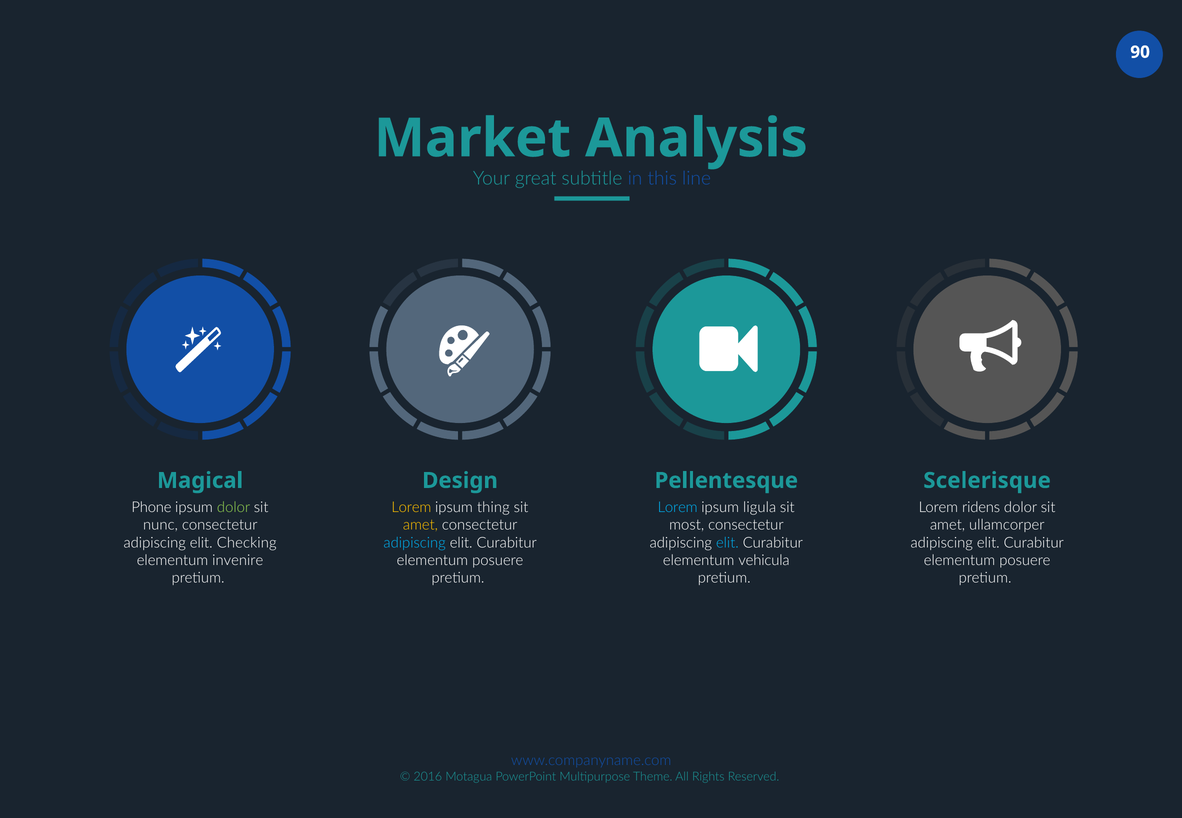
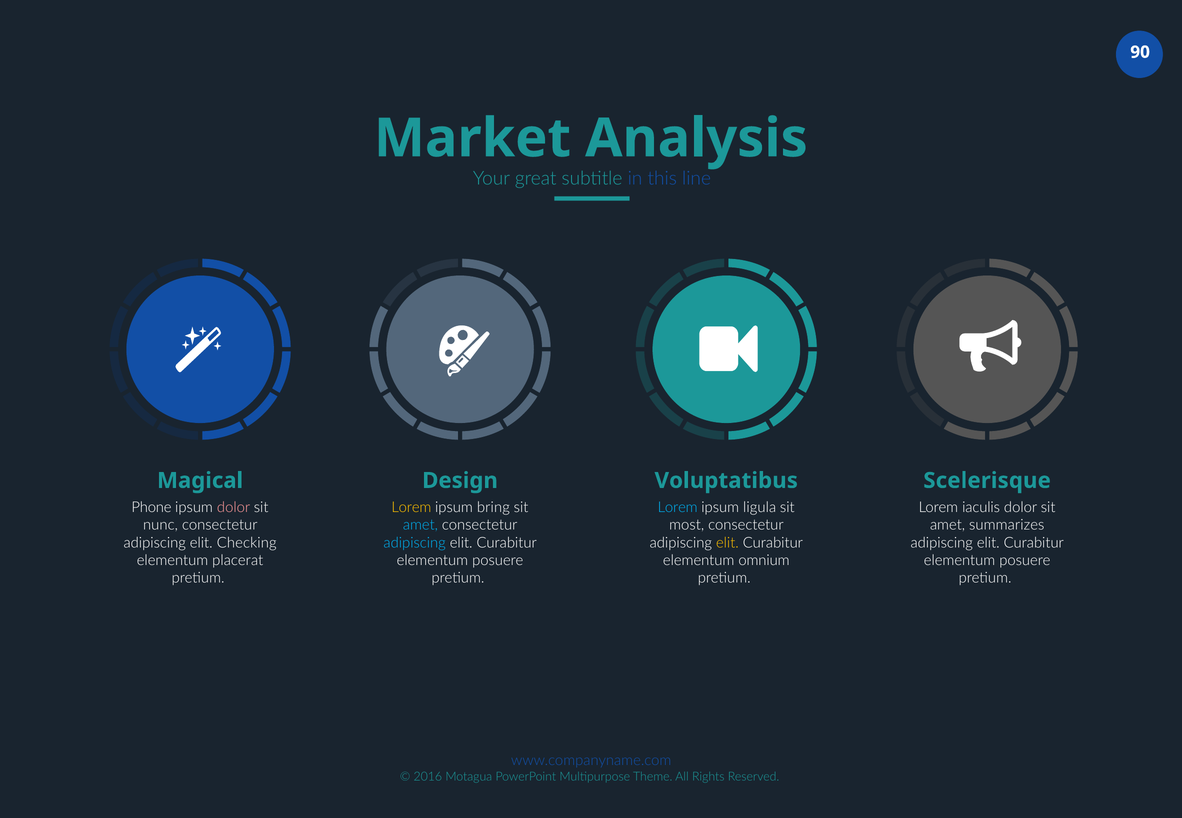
Pellentesque: Pellentesque -> Voluptatibus (726, 481)
dolor colour: light green -> pink (234, 507)
thing: thing -> bring (493, 507)
ridens: ridens -> iaculis (981, 507)
amet colour: yellow -> light blue (420, 525)
ullamcorper: ullamcorper -> summarizes (1007, 525)
elit colour: light blue -> yellow (727, 543)
invenire: invenire -> placerat (238, 561)
vehicula: vehicula -> omnium (764, 561)
